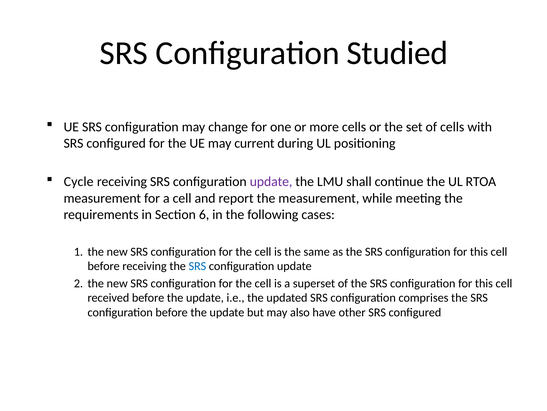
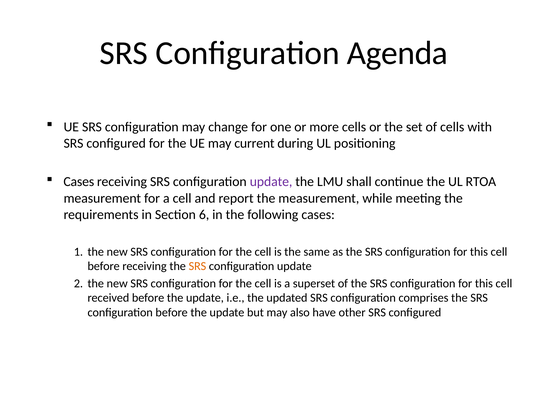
Studied: Studied -> Agenda (397, 53)
Cycle: Cycle -> Cases (79, 181)
SRS colour: blue -> orange (197, 266)
